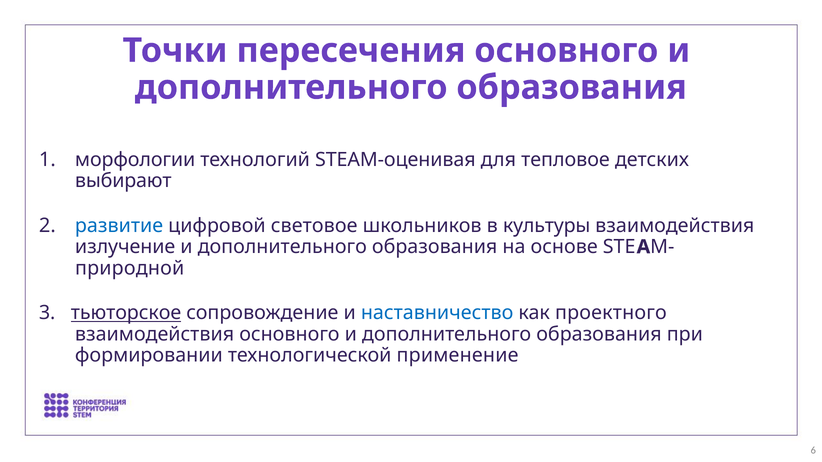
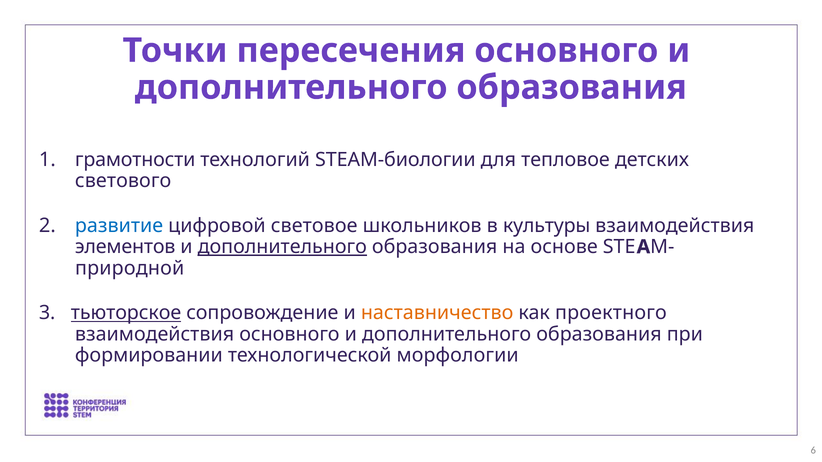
морфологии: морфологии -> грамотности (135, 160)
STEAM-оценивая: STEAM-оценивая -> STEAM-биологии (395, 160)
выбирают: выбирают -> светового (123, 181)
излучение: излучение -> элементов (125, 247)
дополнительного underline: none -> present (282, 247)
наставничество colour: blue -> orange (437, 313)
применение: применение -> морфологии (458, 356)
